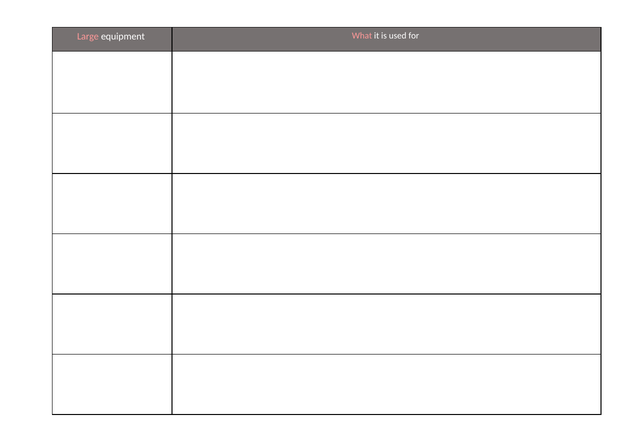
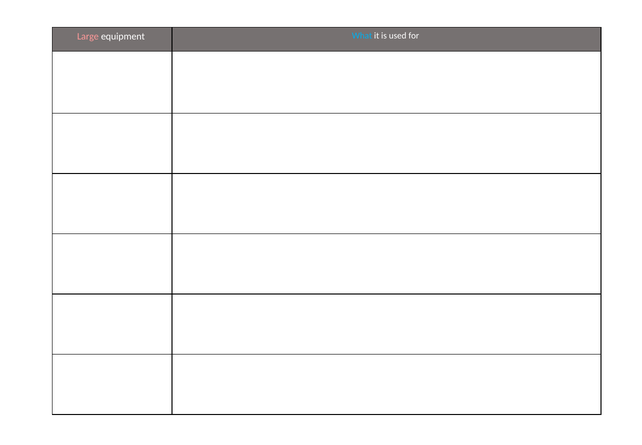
What colour: pink -> light blue (362, 36)
